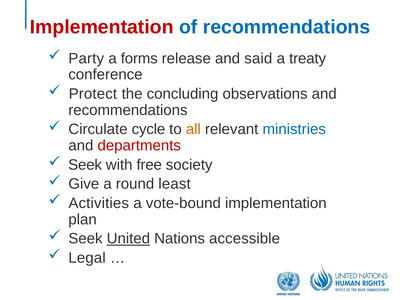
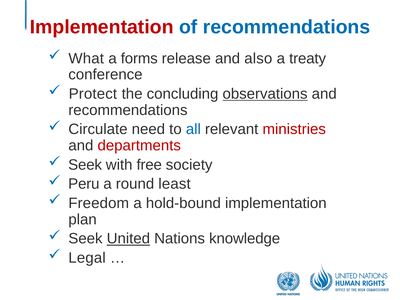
Party: Party -> What (86, 58)
said: said -> also (258, 58)
observations underline: none -> present (265, 94)
cycle: cycle -> need (148, 129)
all colour: orange -> blue (193, 129)
ministries colour: blue -> red (294, 129)
Give: Give -> Peru (84, 184)
Activities: Activities -> Freedom (99, 203)
vote-bound: vote-bound -> hold-bound (183, 203)
accessible: accessible -> knowledge (245, 239)
